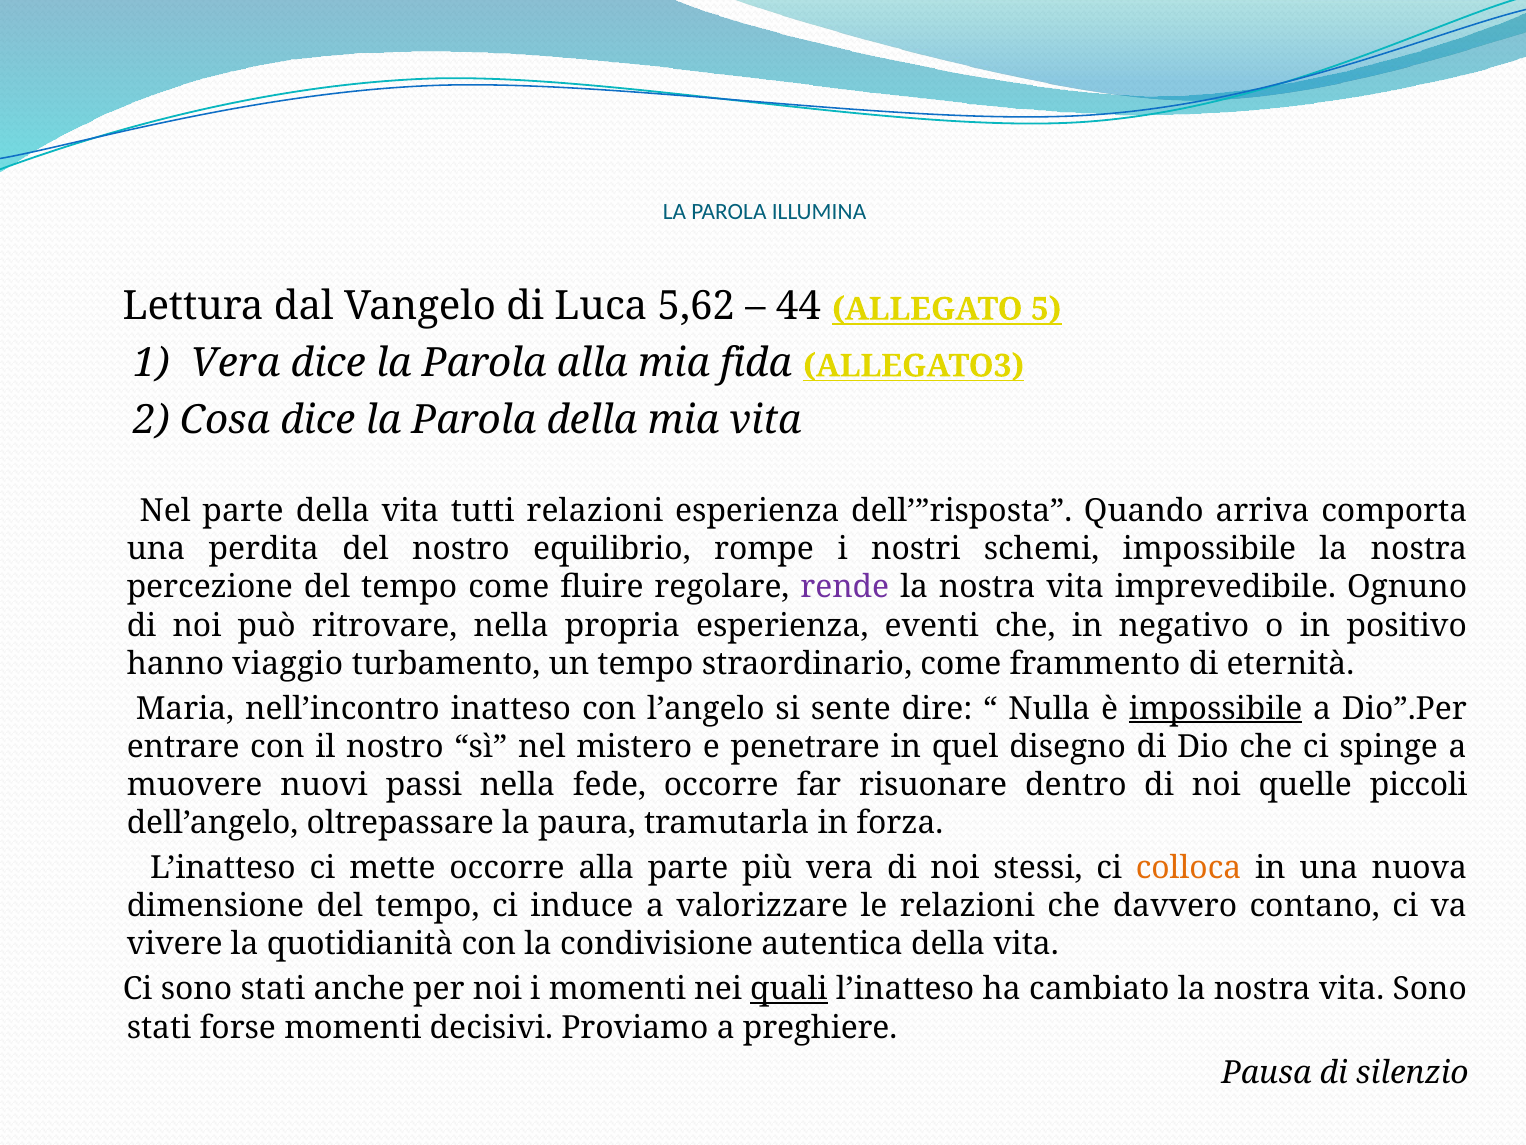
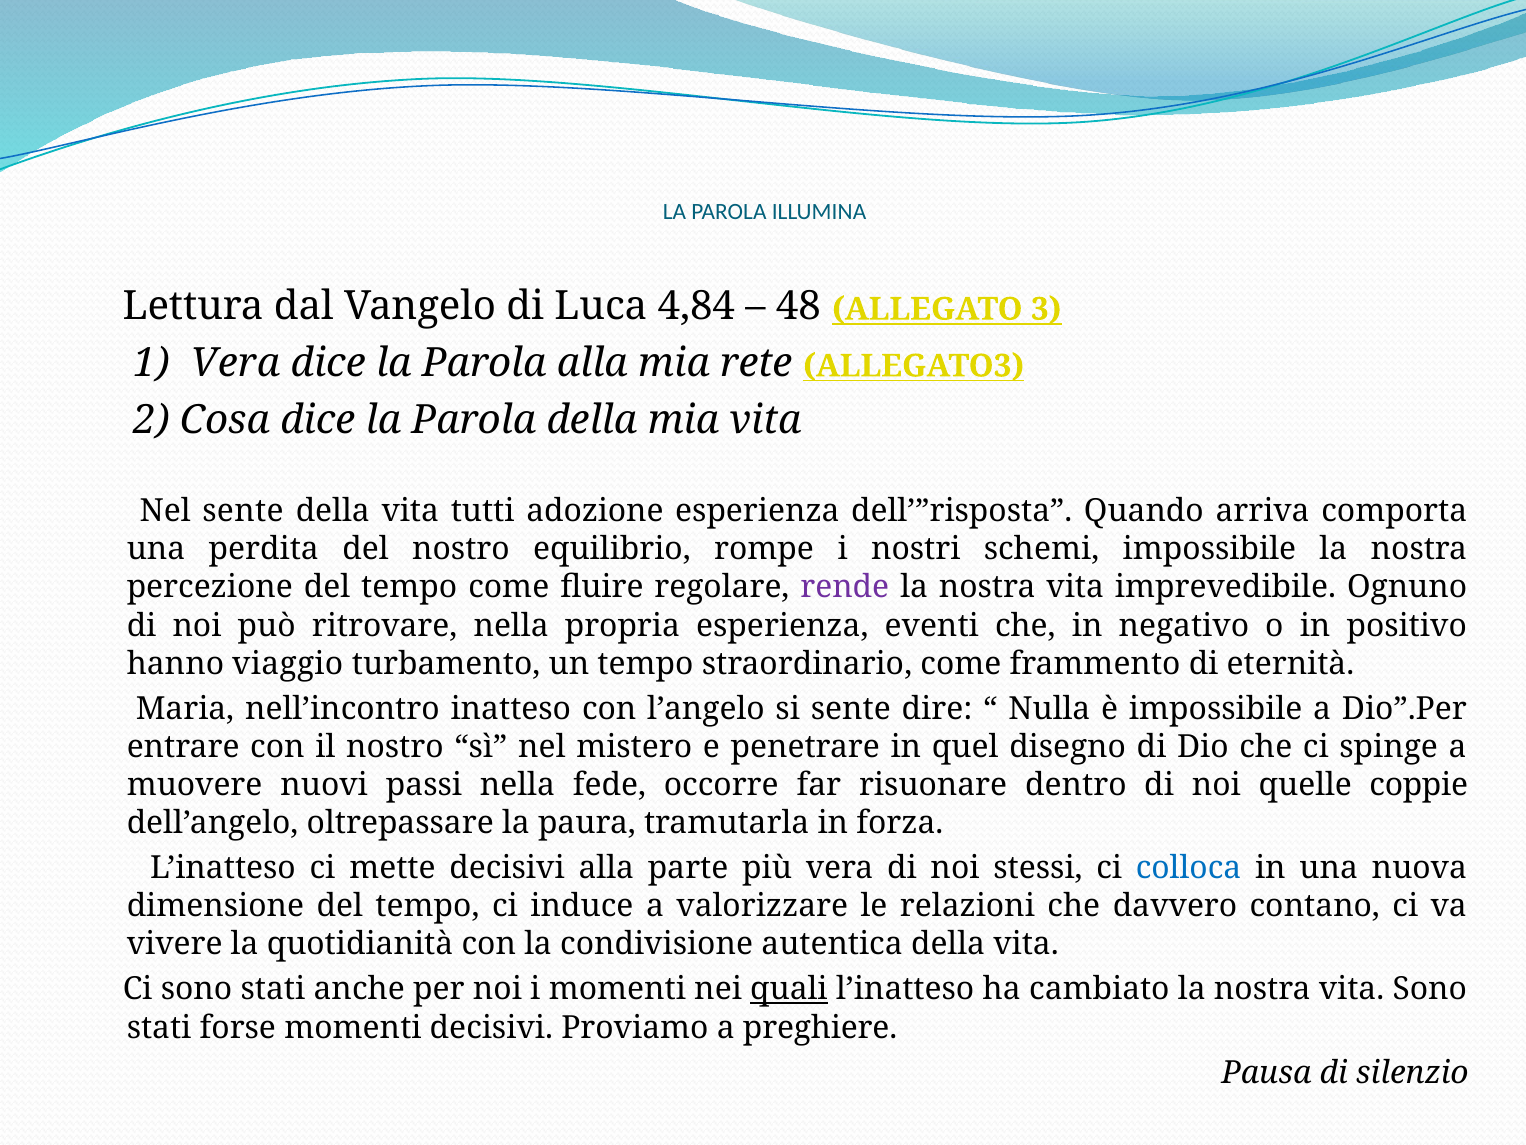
5,62: 5,62 -> 4,84 (696, 306)
44: 44 -> 48 (798, 306)
5: 5 -> 3 (1046, 309)
fida: fida -> rete (756, 363)
Nel parte: parte -> sente (243, 511)
tutti relazioni: relazioni -> adozione (595, 511)
impossibile underline: present -> none (1216, 708)
piccoli: piccoli -> coppie (1419, 785)
mette occorre: occorre -> decisivi (507, 868)
colloca colour: orange -> blue (1189, 868)
